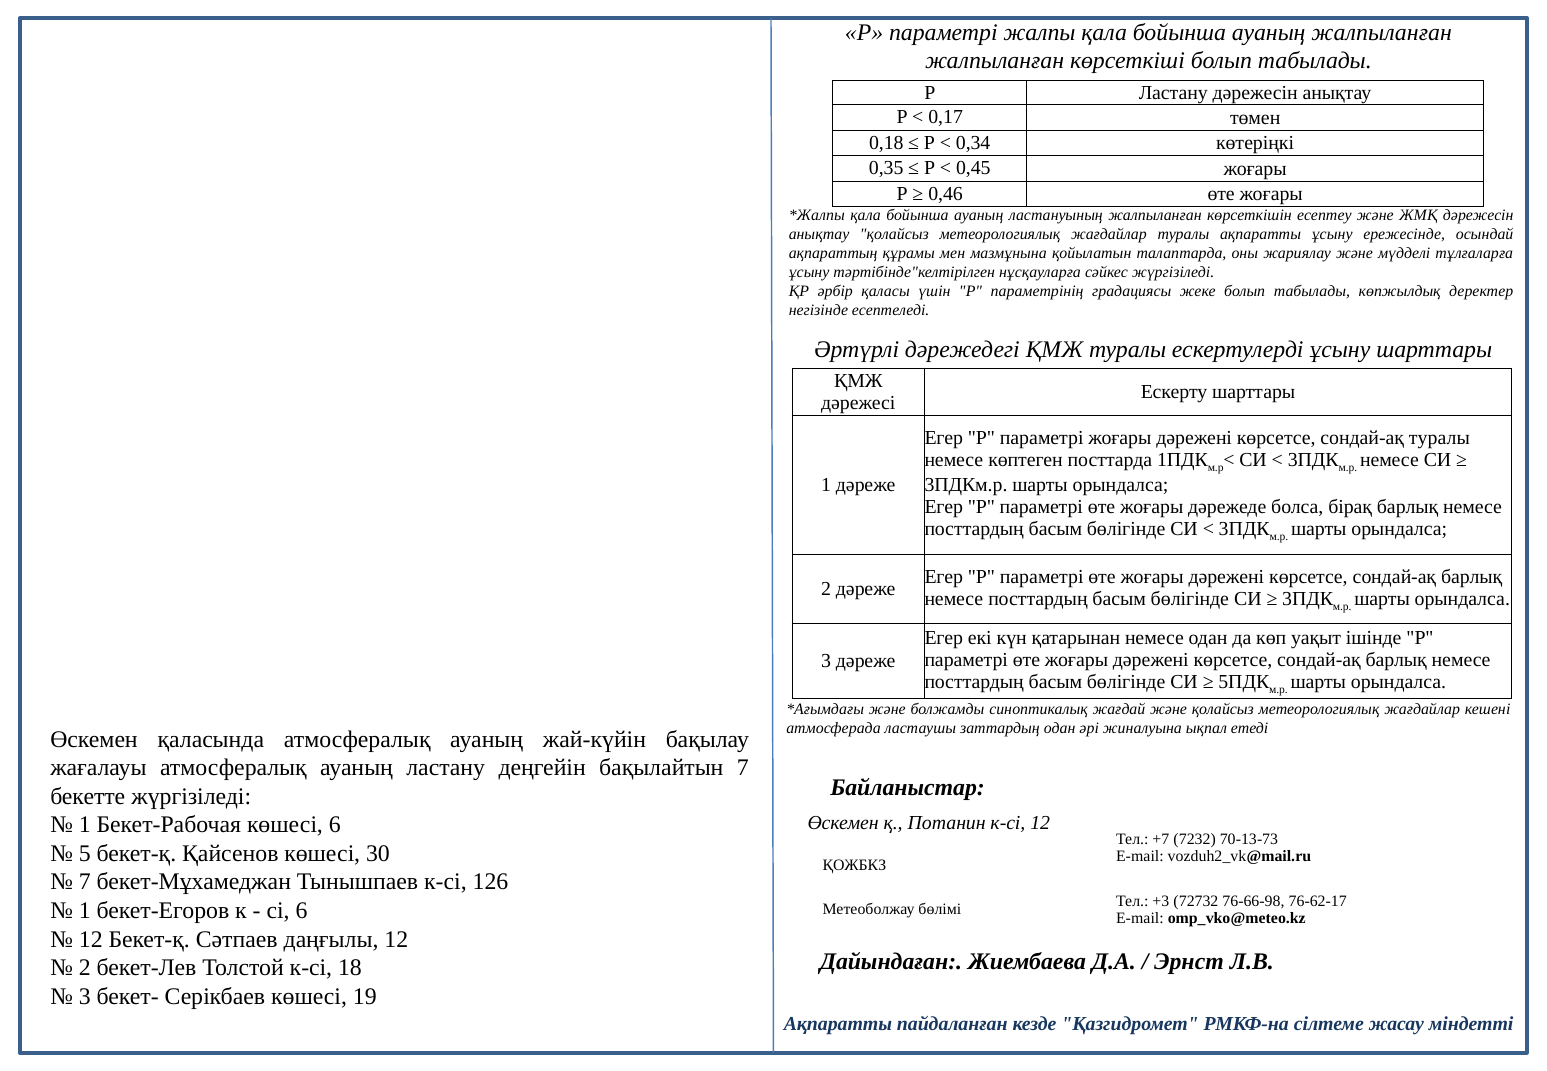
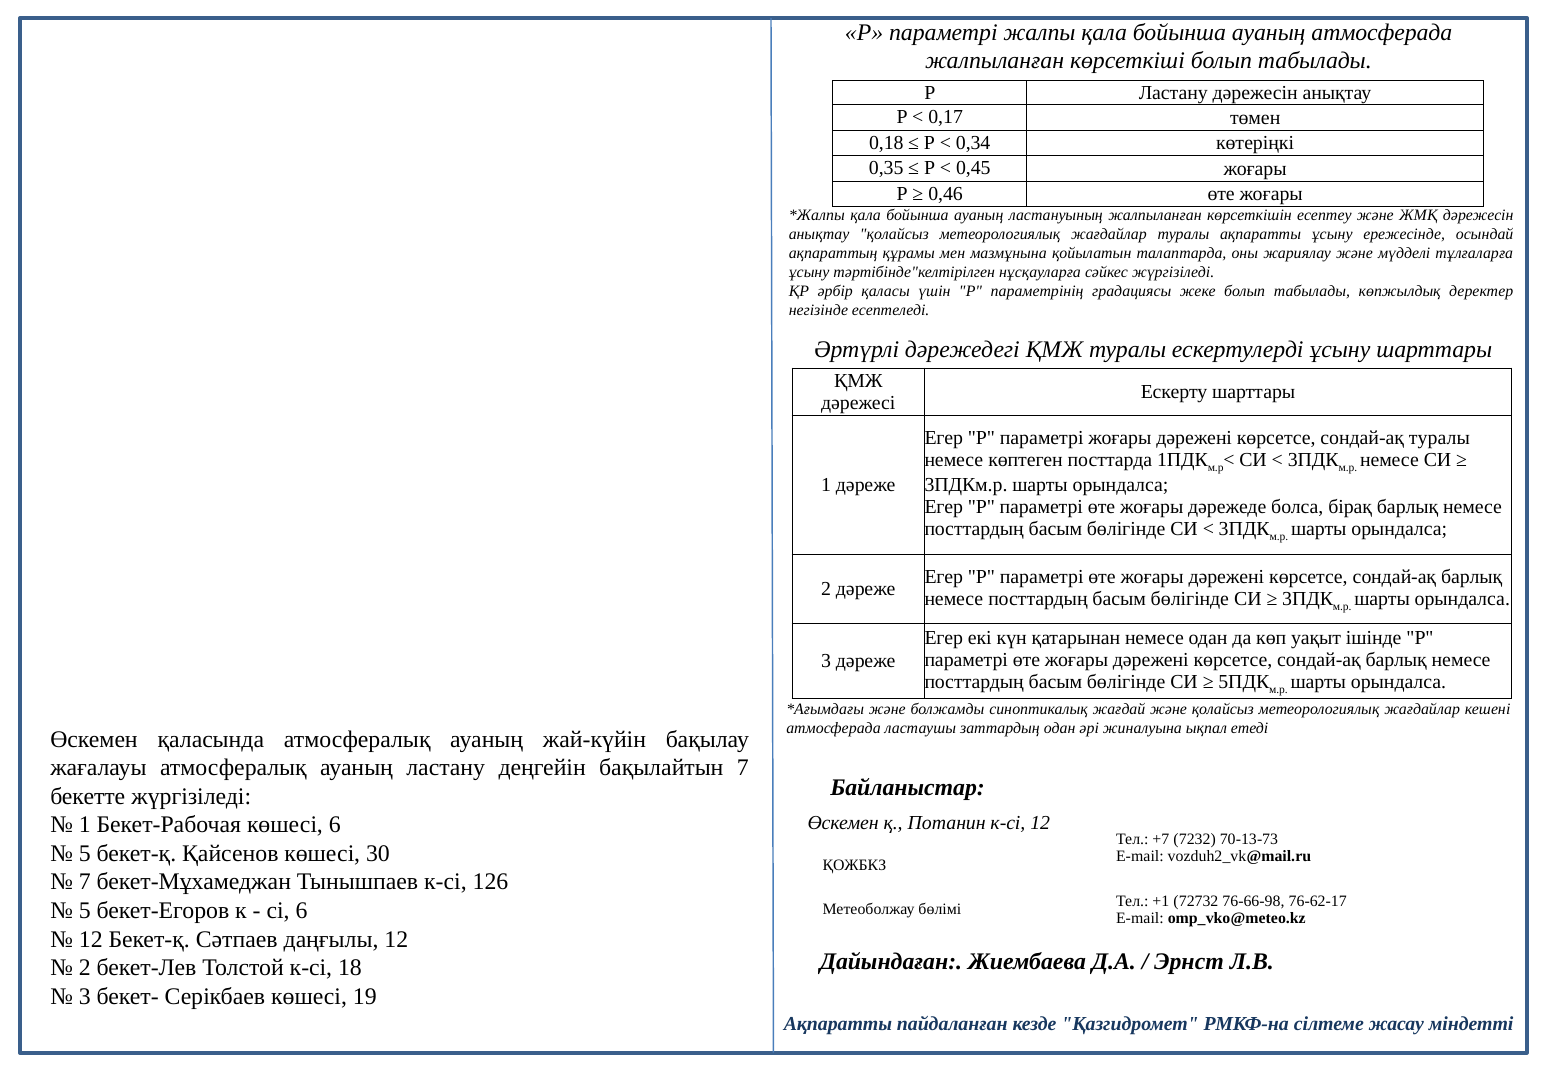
ауаның жалпыланған: жалпыланған -> атмосферада (1382, 32)
+3: +3 -> +1 (1161, 901)
1: 1 -> 5 (85, 911)
